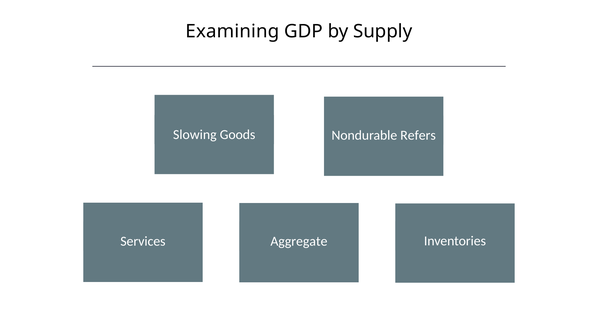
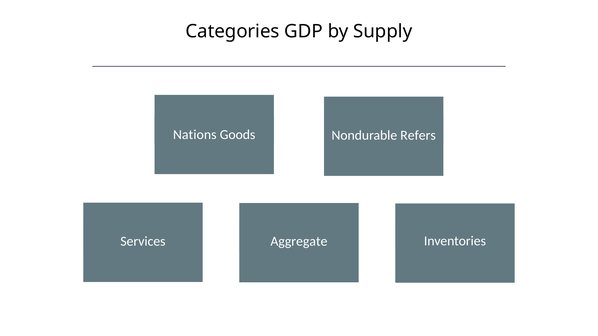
Examining: Examining -> Categories (233, 31)
Slowing: Slowing -> Nations (195, 135)
